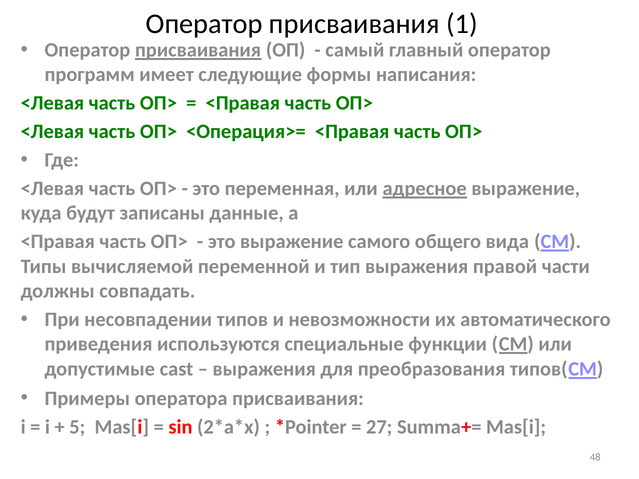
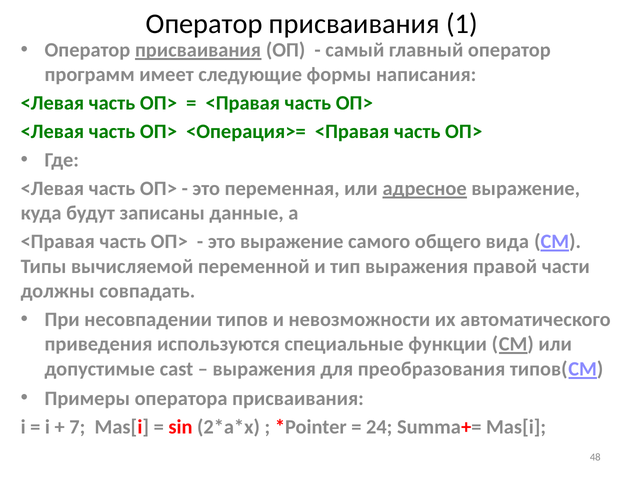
5: 5 -> 7 (77, 427)
27: 27 -> 24 (379, 427)
